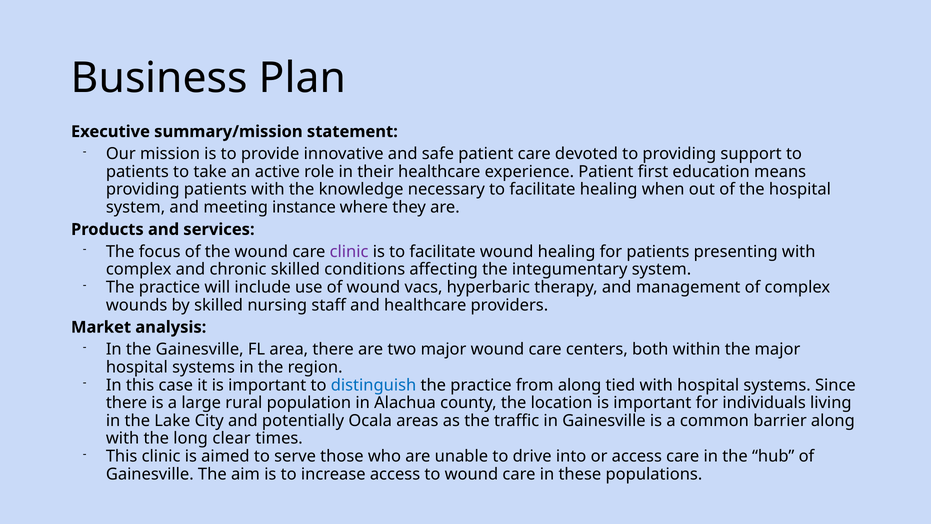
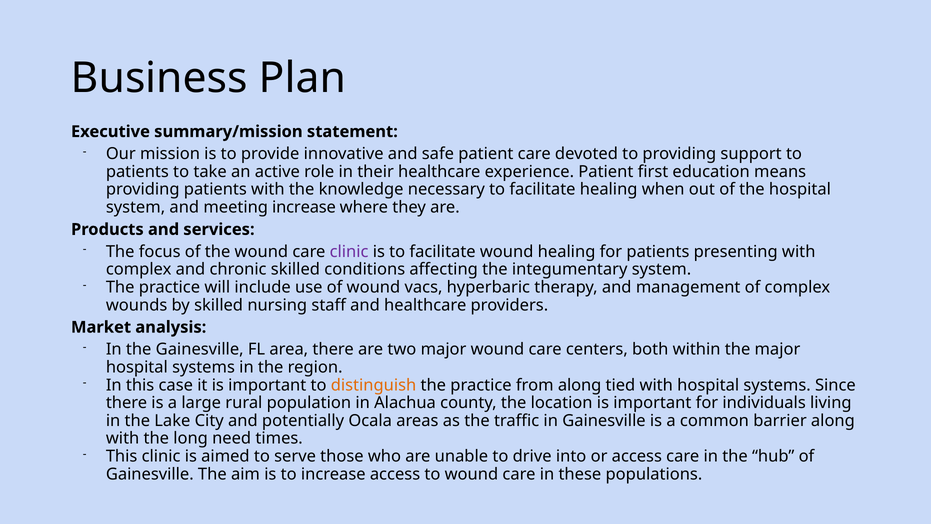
meeting instance: instance -> increase (304, 207)
distinguish colour: blue -> orange (374, 385)
clear: clear -> need (232, 438)
